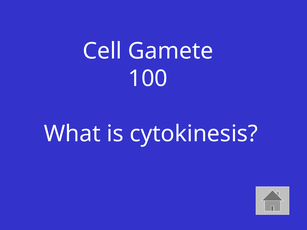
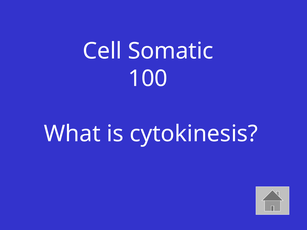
Gamete: Gamete -> Somatic (171, 51)
